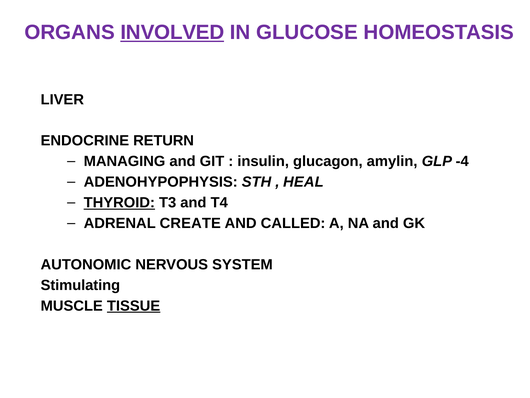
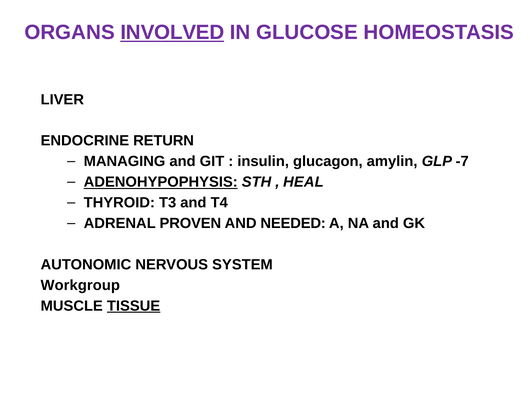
-4: -4 -> -7 (462, 161)
ADENOHYPOPHYSIS underline: none -> present (161, 182)
THYROID underline: present -> none (119, 202)
CREATE: CREATE -> PROVEN (190, 223)
CALLED: CALLED -> NEEDED (293, 223)
Stimulating: Stimulating -> Workgroup (80, 285)
